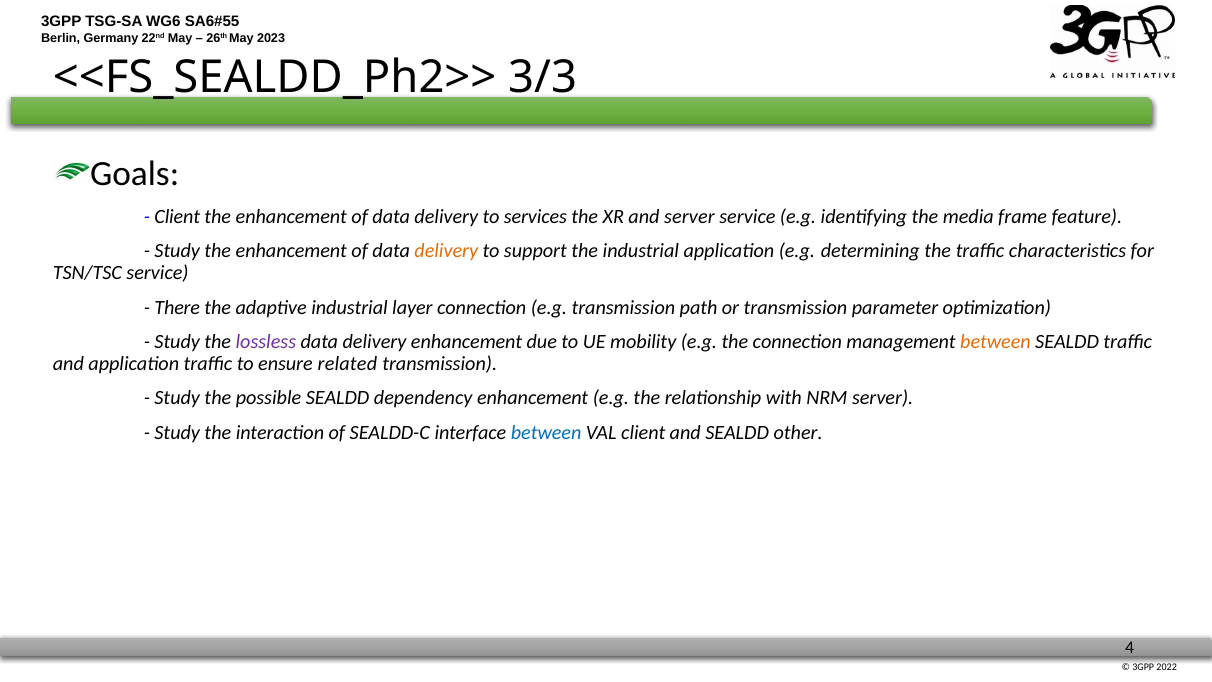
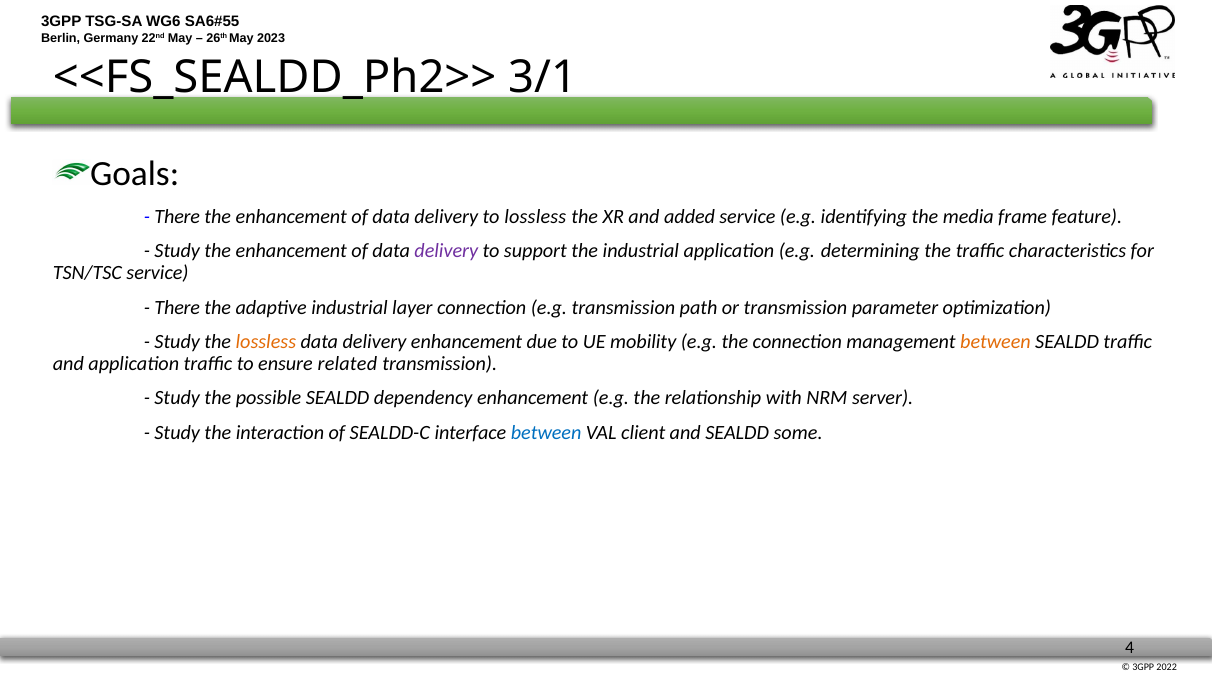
3/3: 3/3 -> 3/1 (543, 77)
Client: Client -> There (177, 217)
to services: services -> lossless (535, 217)
and server: server -> added (690, 217)
delivery colour: orange -> purple (446, 251)
lossless colour: purple -> orange (266, 342)
other: other -> some (798, 432)
